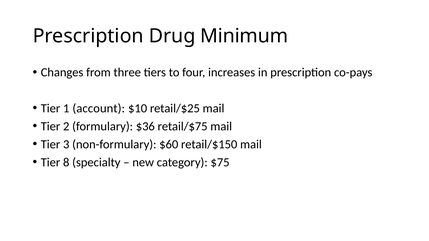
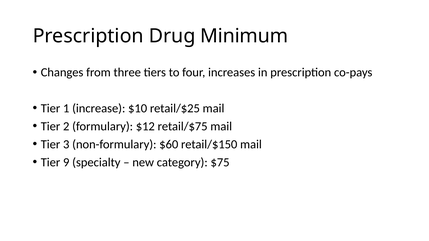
account: account -> increase (99, 109)
$36: $36 -> $12 (145, 126)
8: 8 -> 9 (66, 162)
